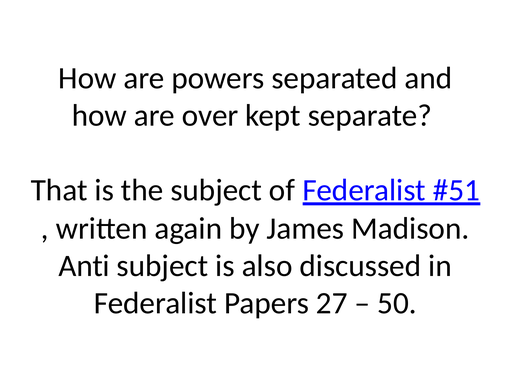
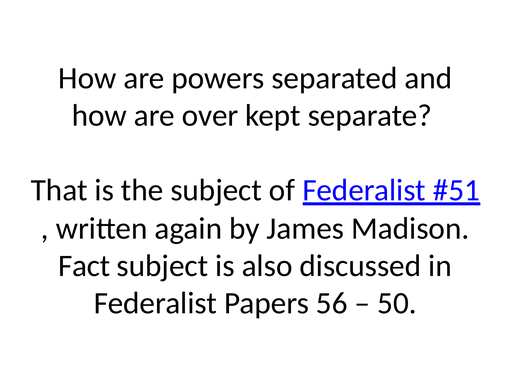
Anti: Anti -> Fact (84, 266)
27: 27 -> 56 (332, 304)
